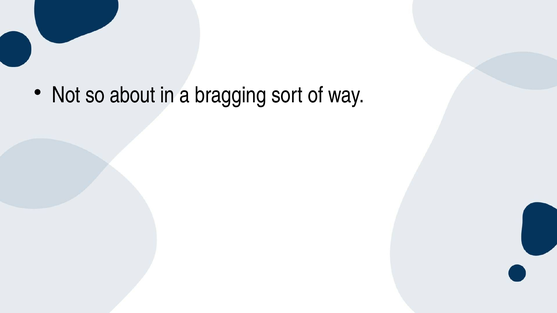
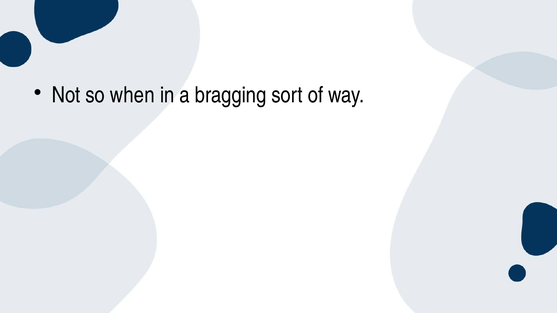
about: about -> when (132, 95)
